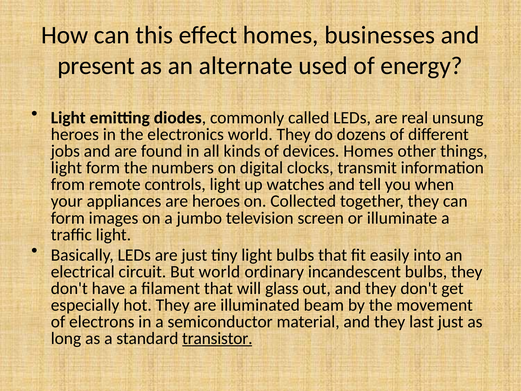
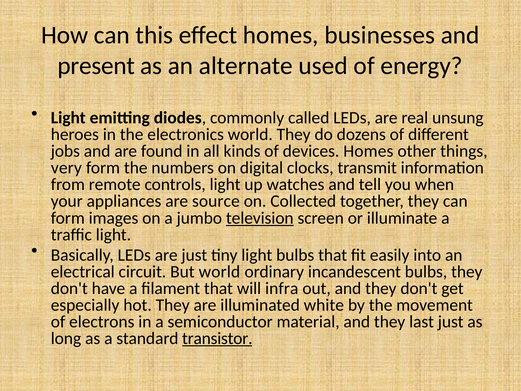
light: light -> very (66, 168)
are heroes: heroes -> source (216, 201)
television underline: none -> present (260, 218)
glass: glass -> infra (282, 288)
beam: beam -> white (324, 305)
